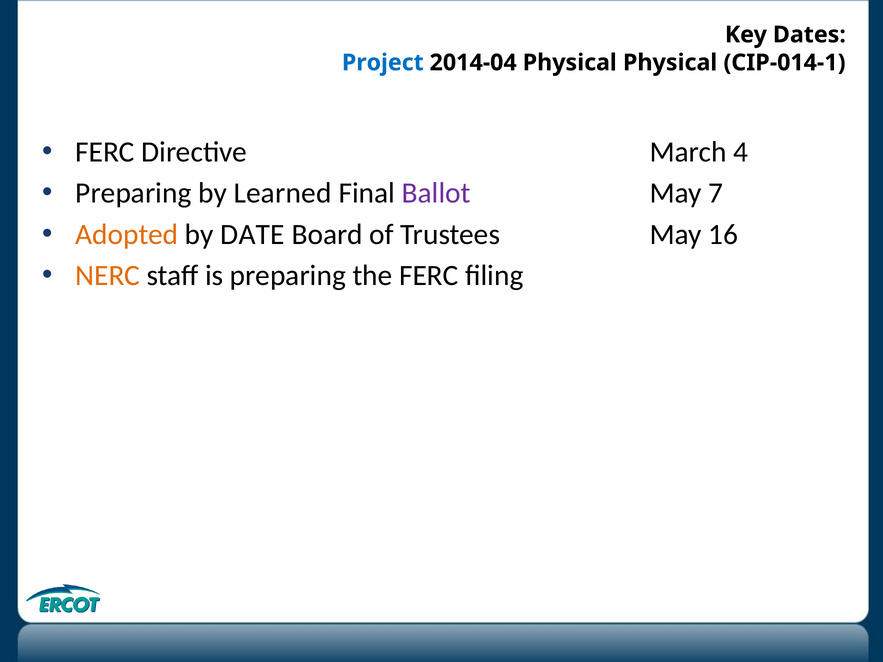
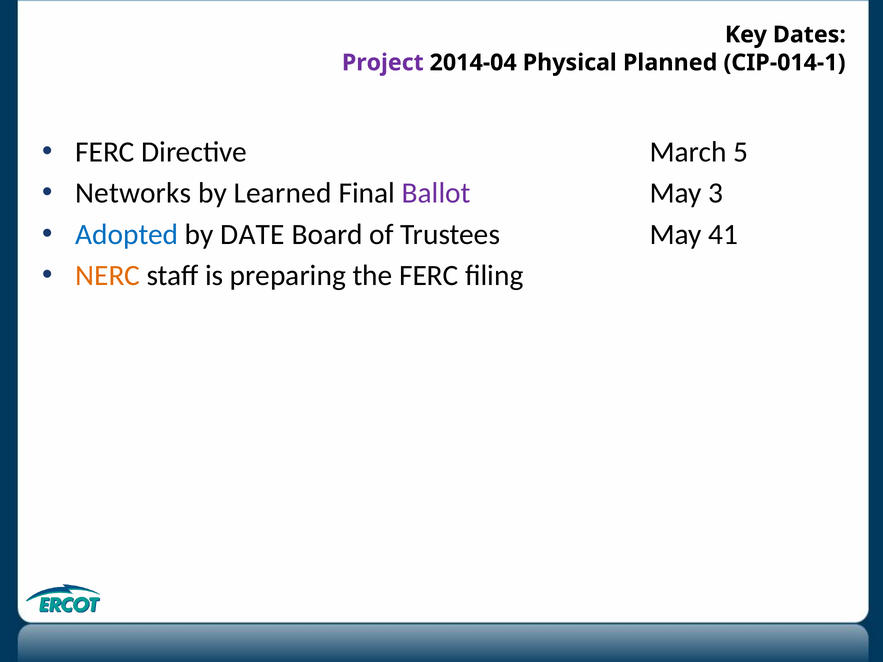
Project colour: blue -> purple (383, 63)
Physical Physical: Physical -> Planned (670, 63)
4: 4 -> 5 (741, 152)
Preparing: Preparing -> Networks (133, 193)
7: 7 -> 3 (716, 193)
Adopted colour: orange -> blue (127, 235)
16: 16 -> 41 (723, 235)
